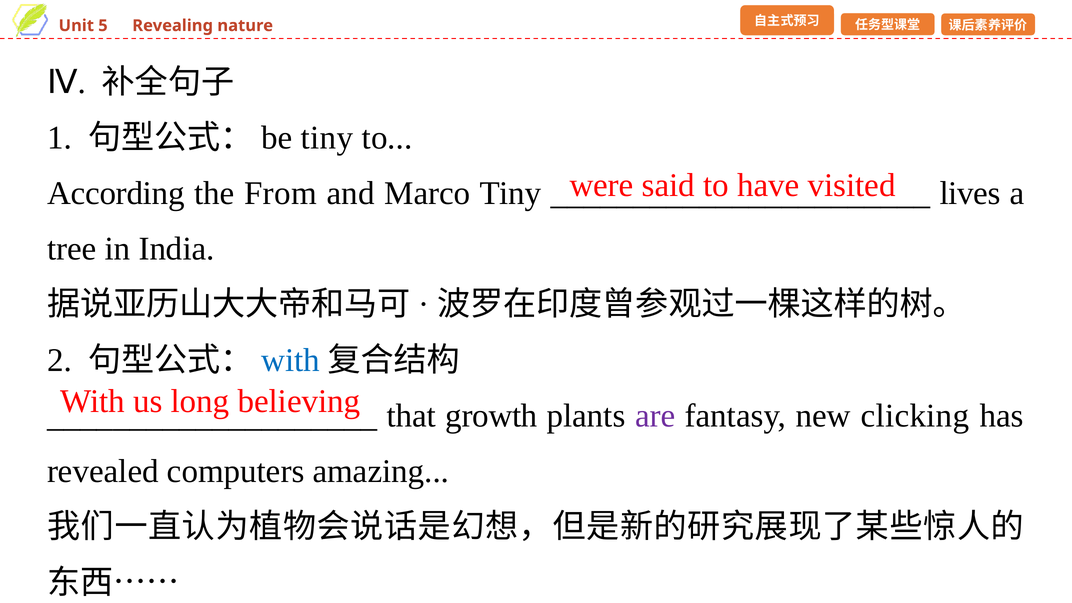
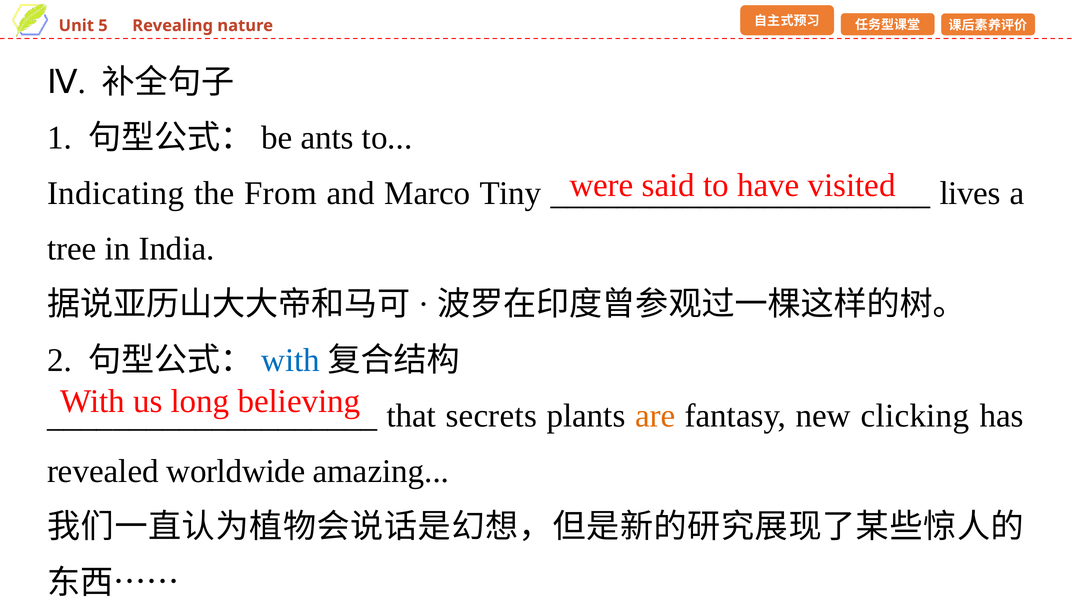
tiny: tiny -> ants (327, 138)
According: According -> Indicating (116, 193)
growth: growth -> secrets (491, 416)
are colour: purple -> orange (655, 416)
computers: computers -> worldwide (236, 471)
